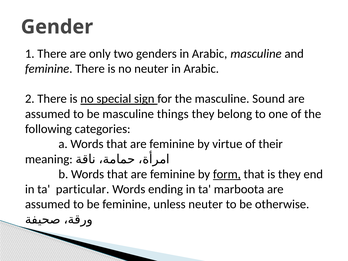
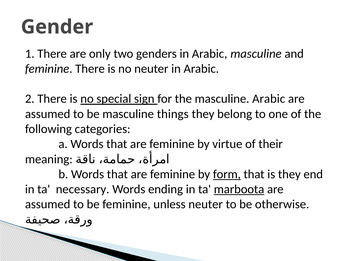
masculine Sound: Sound -> Arabic (269, 99)
particular: particular -> necessary (83, 189)
marboota underline: none -> present (239, 189)
